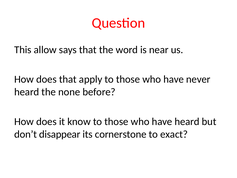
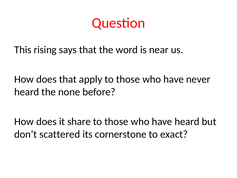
allow: allow -> rising (45, 50)
know: know -> share (79, 121)
disappear: disappear -> scattered (60, 134)
